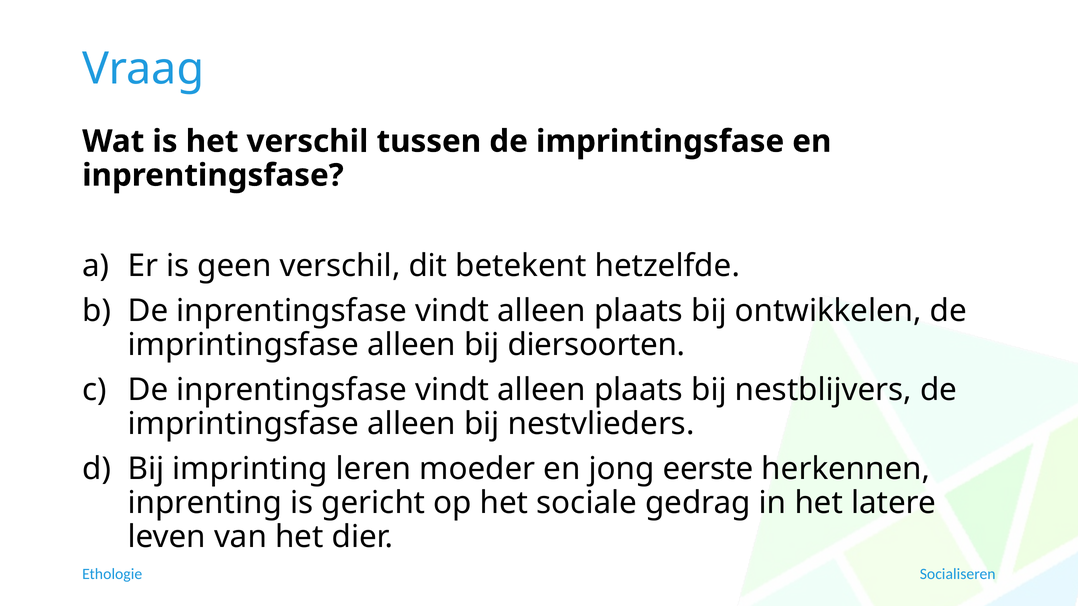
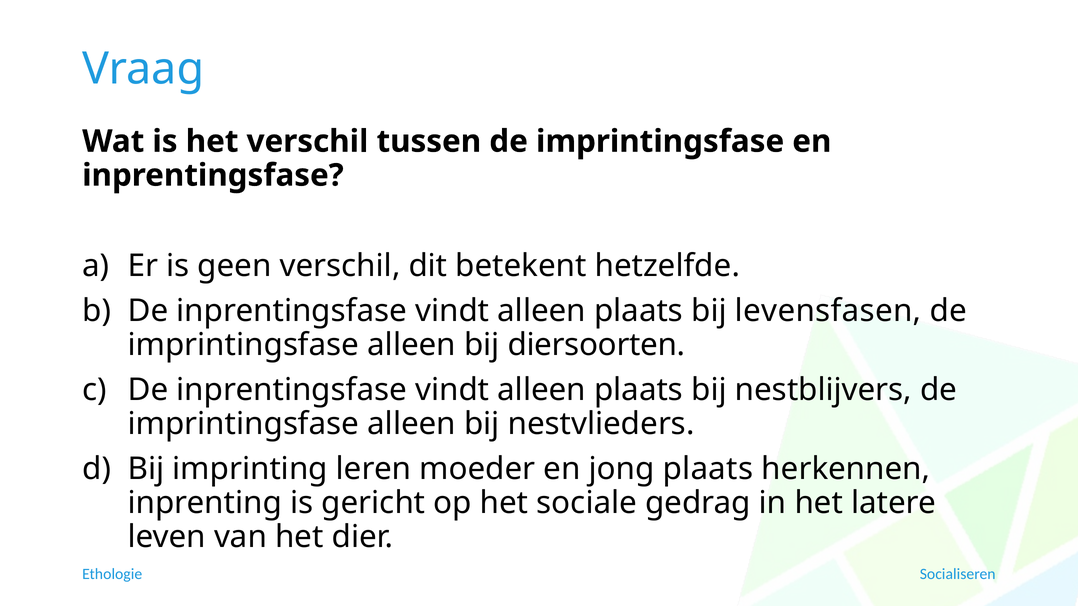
ontwikkelen: ontwikkelen -> levensfasen (828, 311)
jong eerste: eerste -> plaats (708, 469)
